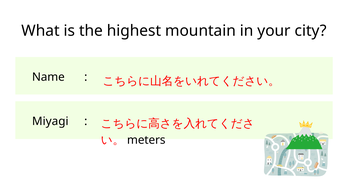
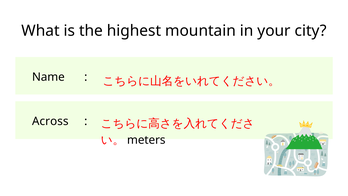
Miyagi: Miyagi -> Across (50, 121)
